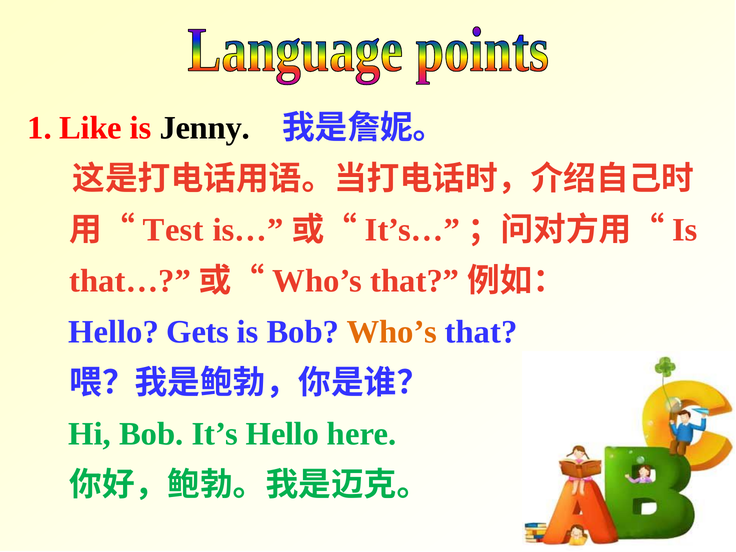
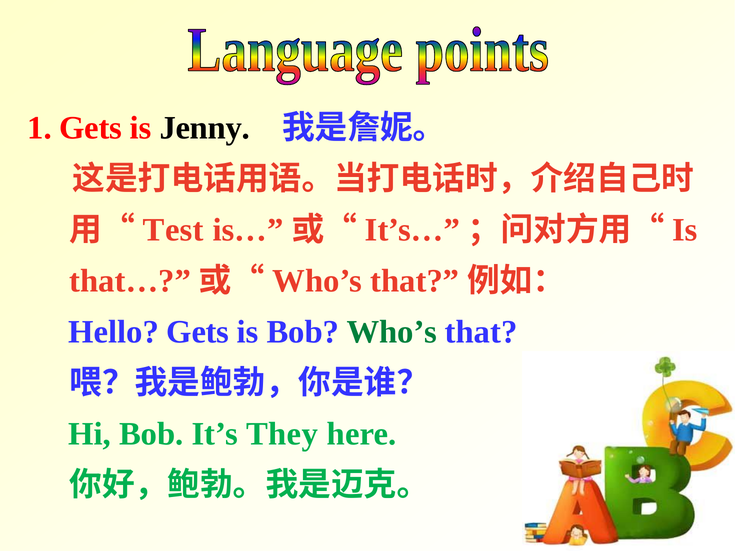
1 Like: Like -> Gets (91, 128)
Who’s colour: orange -> green (392, 332)
It’s Hello: Hello -> They (282, 434)
